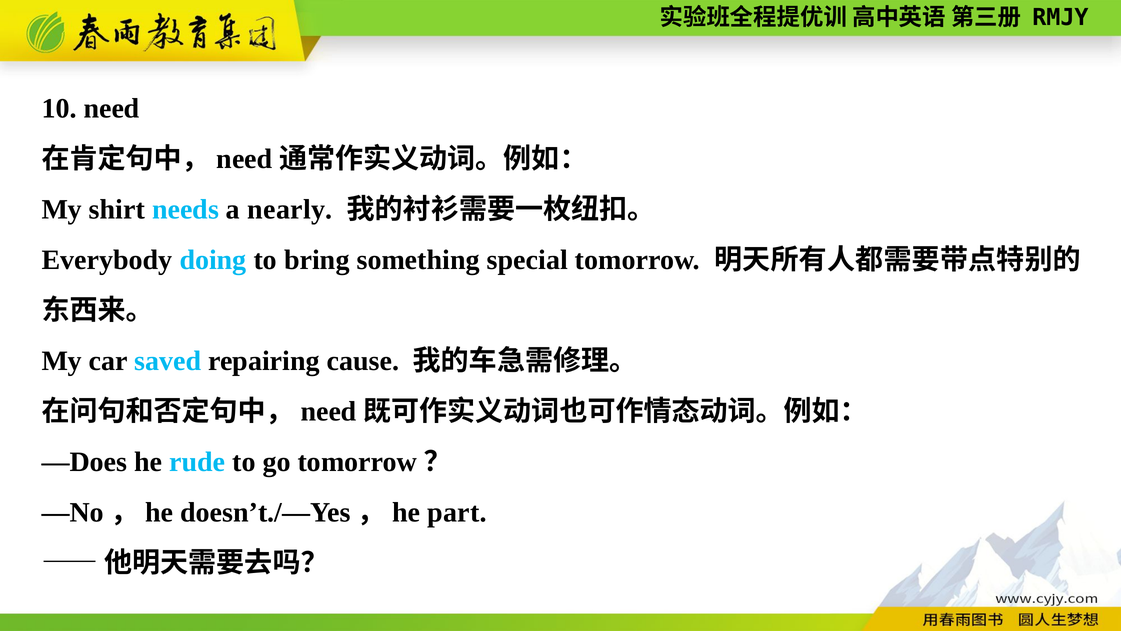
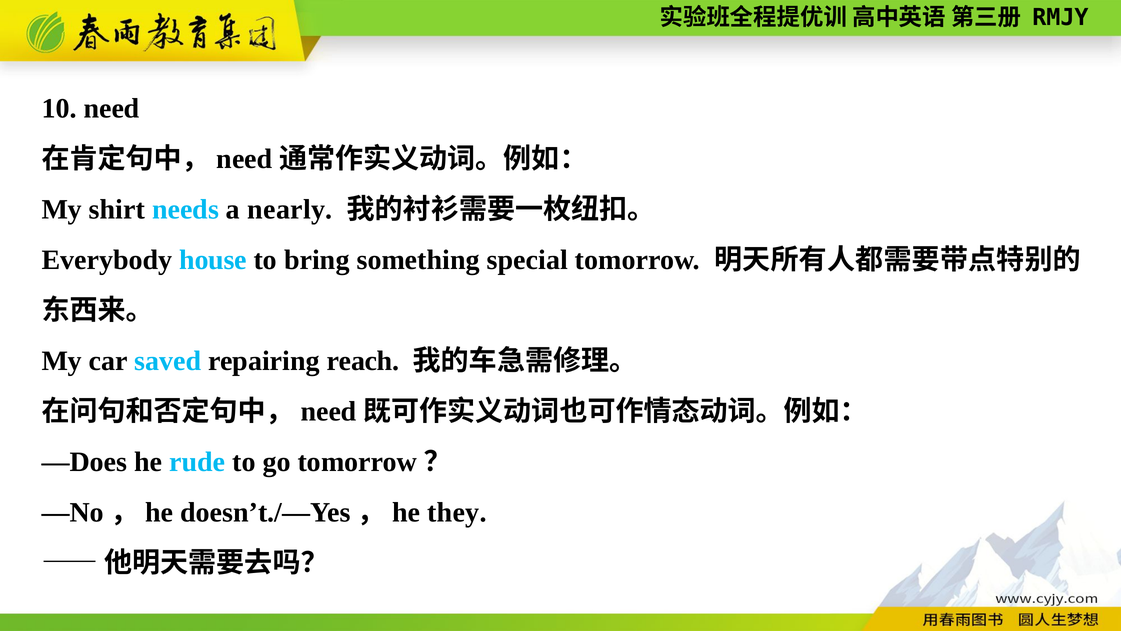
doing: doing -> house (213, 260)
cause: cause -> reach (363, 361)
part: part -> they (457, 512)
